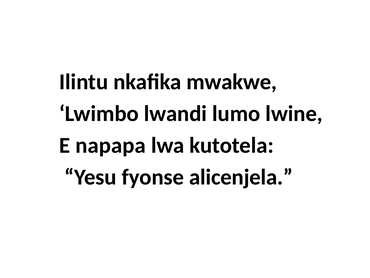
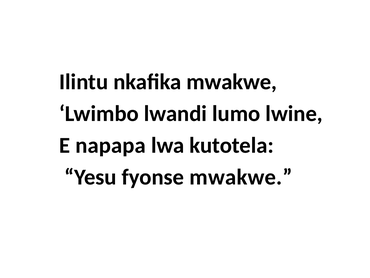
fyonse alicenjela: alicenjela -> mwakwe (241, 177)
